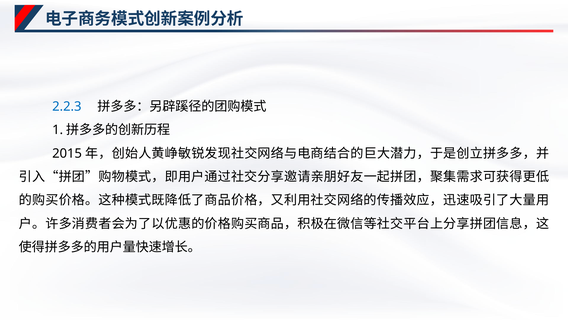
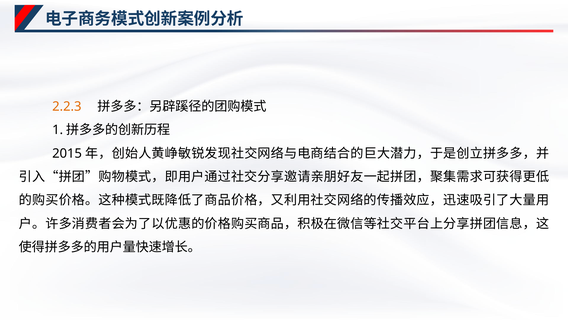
2.2.3 colour: blue -> orange (67, 106)
